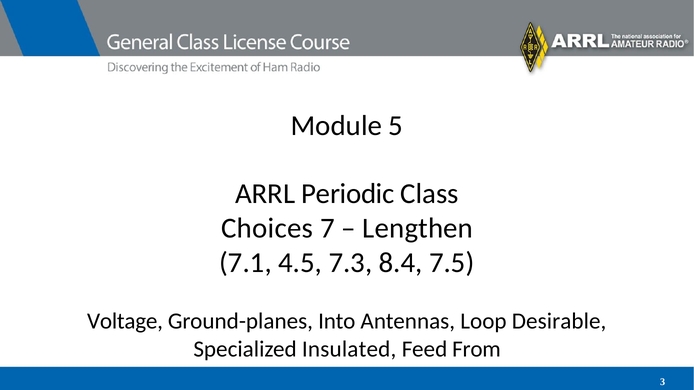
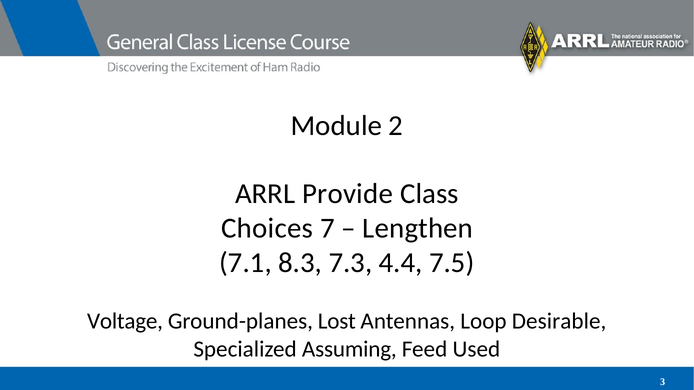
5: 5 -> 2 (396, 126)
Periodic: Periodic -> Provide (348, 194)
4.5: 4.5 -> 8.3 (300, 263)
8.4: 8.4 -> 4.4 (401, 263)
Into: Into -> Lost (337, 322)
Insulated: Insulated -> Assuming (349, 349)
From: From -> Used (476, 349)
